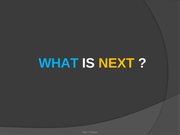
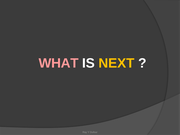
WHAT colour: light blue -> pink (59, 63)
